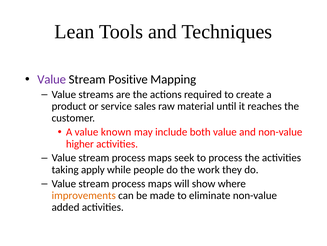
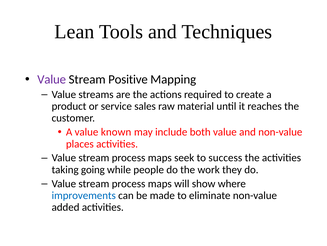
higher: higher -> places (80, 143)
to process: process -> success (225, 157)
apply: apply -> going (93, 169)
improvements colour: orange -> blue (84, 195)
